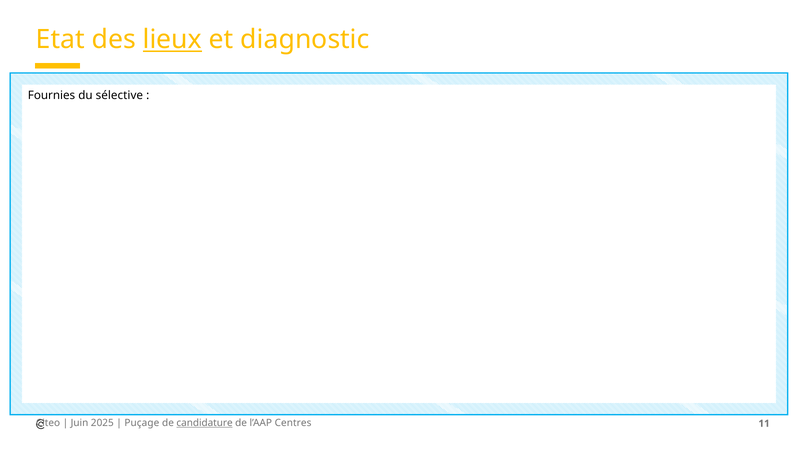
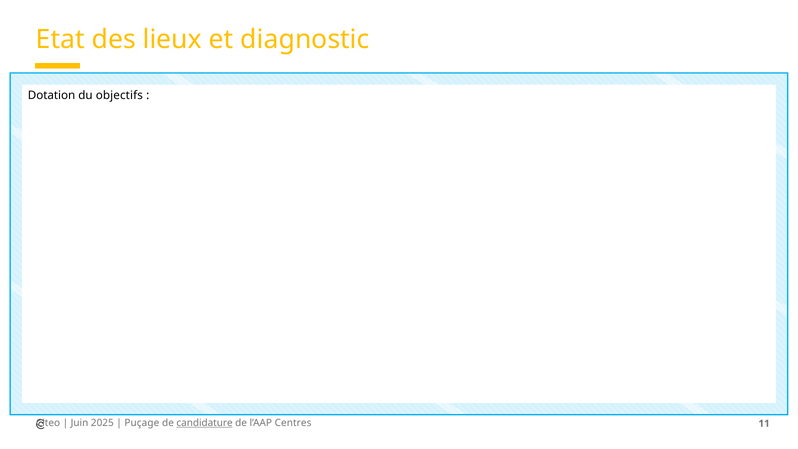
lieux underline: present -> none (172, 40)
Fournies: Fournies -> Dotation (52, 95)
sélective: sélective -> objectifs (119, 95)
